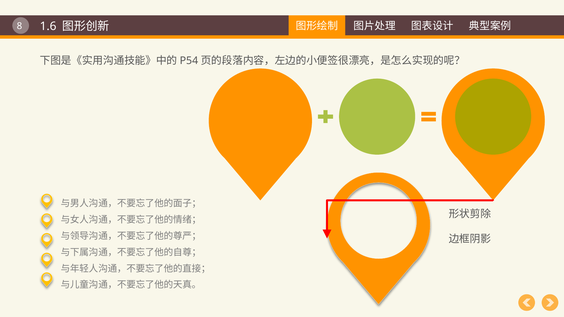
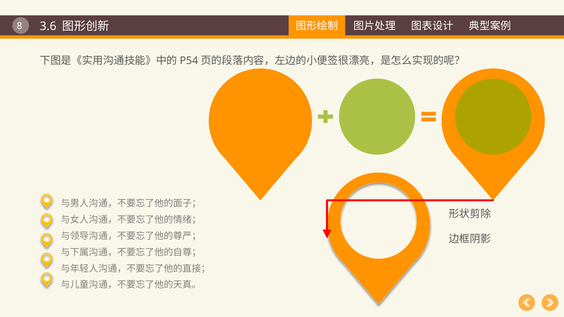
1.6: 1.6 -> 3.6 (48, 26)
